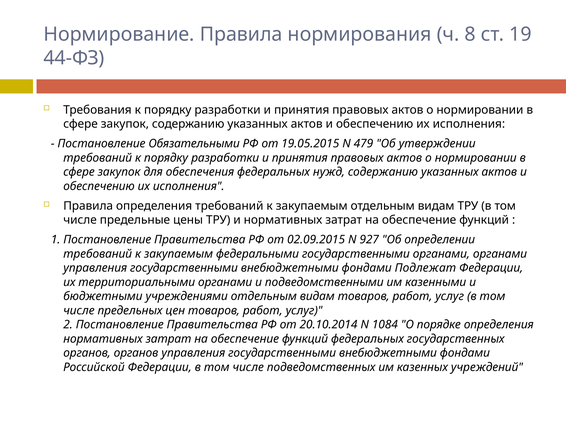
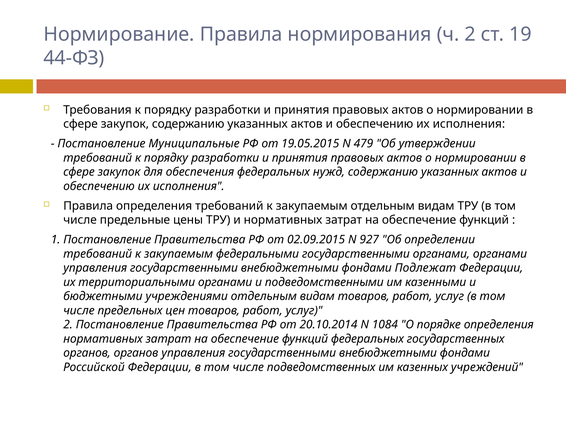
ч 8: 8 -> 2 (470, 34)
Обязательными: Обязательными -> Муниципальные (194, 144)
